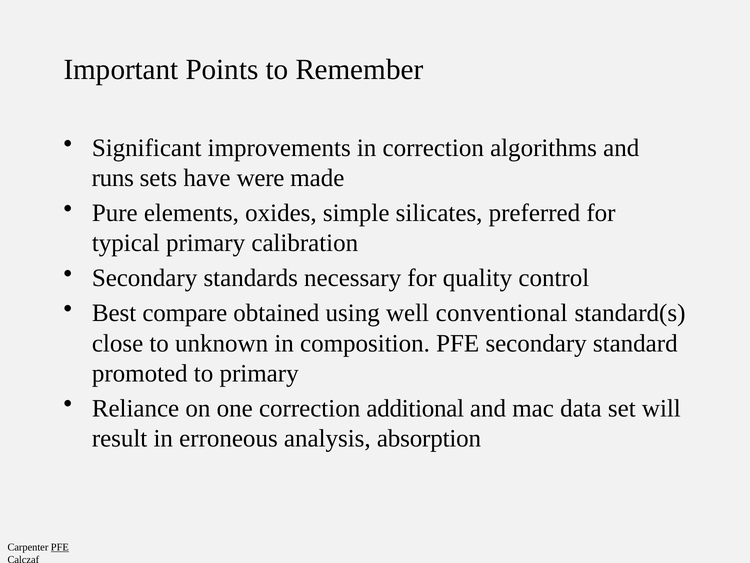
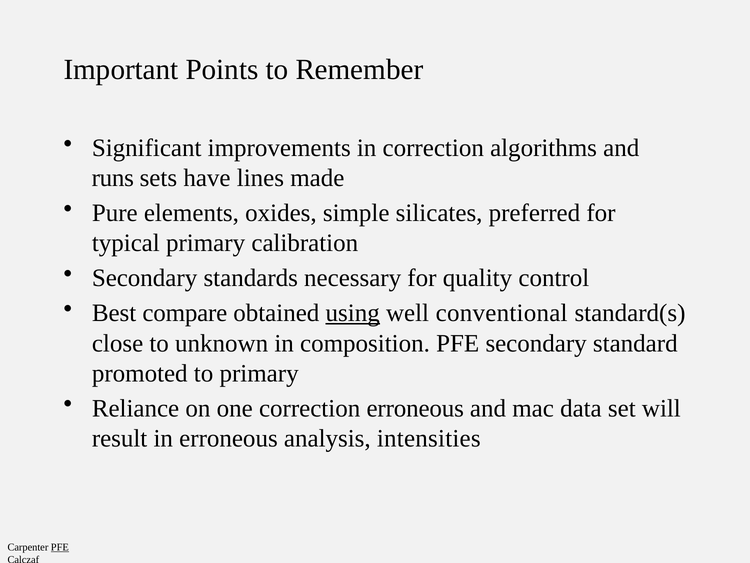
were: were -> lines (260, 178)
using underline: none -> present (353, 313)
correction additional: additional -> erroneous (415, 408)
absorption: absorption -> intensities (429, 438)
